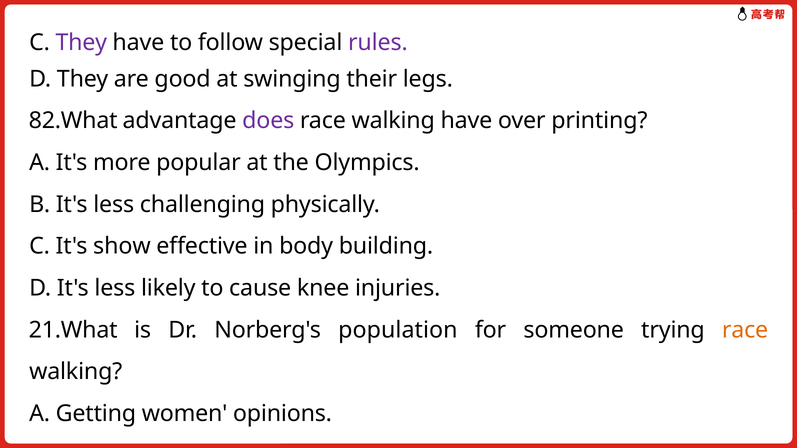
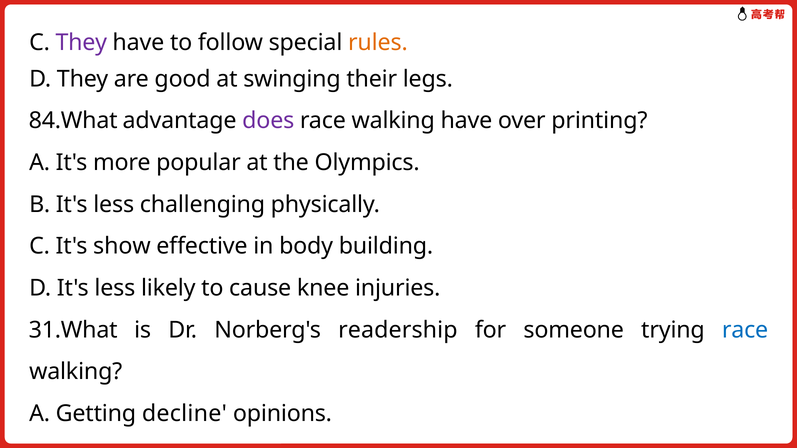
rules colour: purple -> orange (378, 42)
82.What: 82.What -> 84.What (73, 121)
21.What: 21.What -> 31.What (73, 330)
population: population -> readership (398, 330)
race colour: orange -> blue (745, 330)
women: women -> decline (184, 414)
